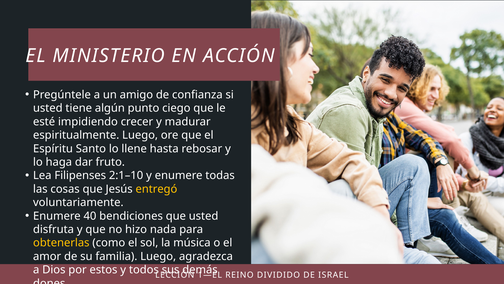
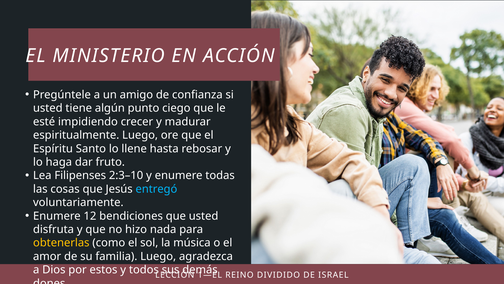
2:1–10: 2:1–10 -> 2:3–10 (126, 175)
entregó colour: yellow -> light blue (156, 189)
40: 40 -> 12 (90, 216)
